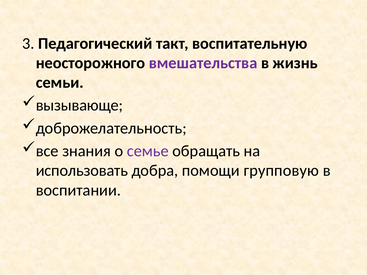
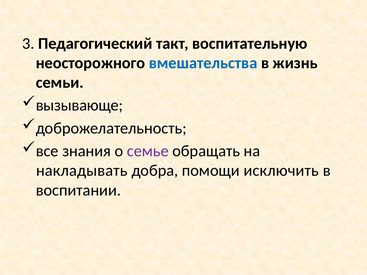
вмешательства colour: purple -> blue (203, 63)
использовать: использовать -> накладывать (82, 171)
групповую: групповую -> исключить (281, 171)
